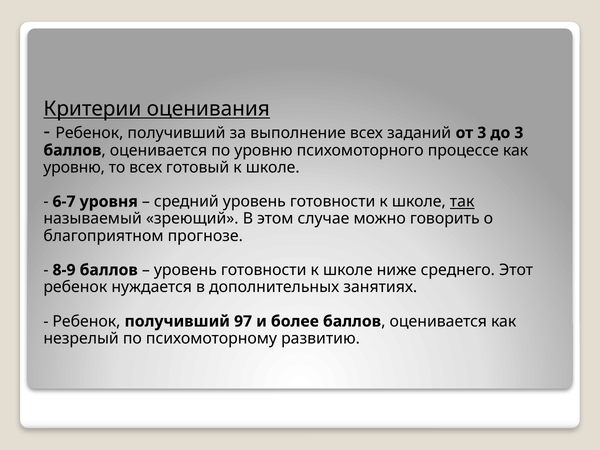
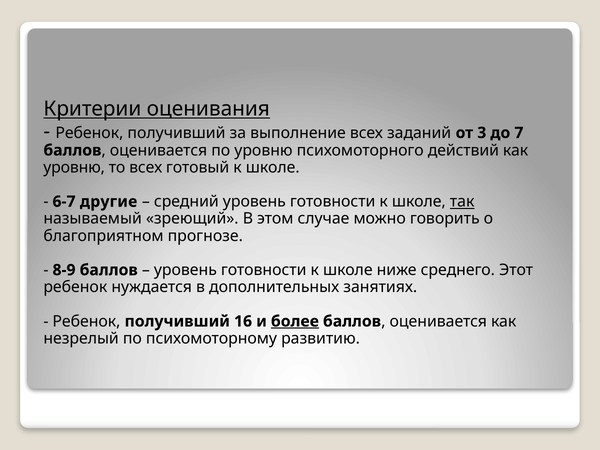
до 3: 3 -> 7 (519, 133)
процессе: процессе -> действий (463, 150)
уровня: уровня -> другие (109, 202)
97: 97 -> 16 (243, 321)
более underline: none -> present (295, 321)
